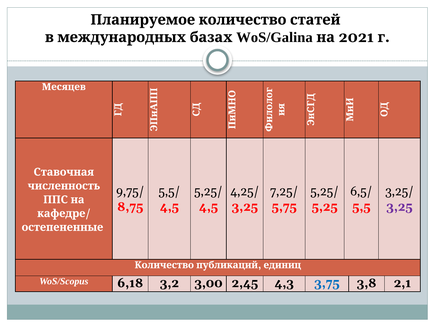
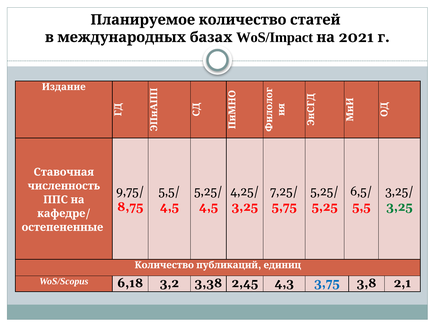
WoS/Galina: WoS/Galina -> WoS/Impact (275, 37)
Месяцев: Месяцев -> Издание (64, 87)
3,25 colour: purple -> green (399, 206)
3,00: 3,00 -> 3,38 (208, 282)
